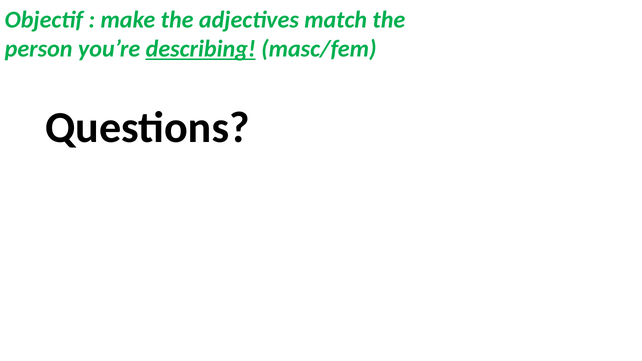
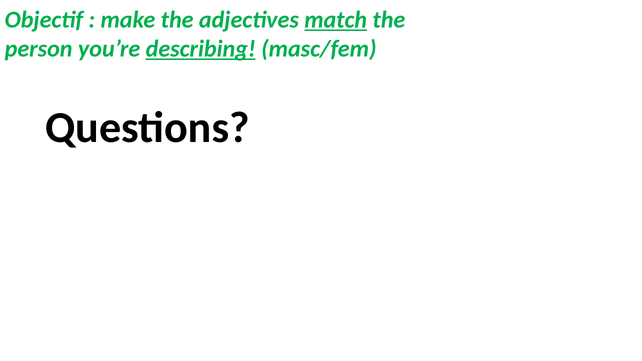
match underline: none -> present (336, 20)
